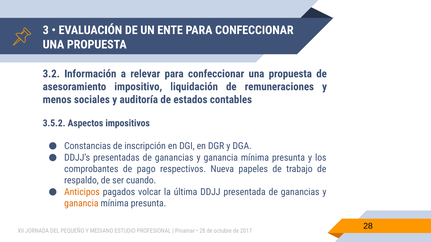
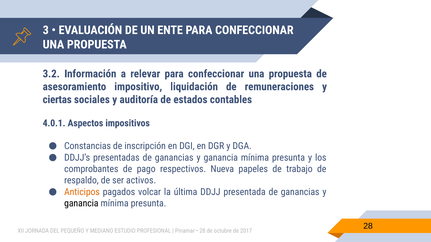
menos: menos -> ciertas (57, 100)
3.5.2: 3.5.2 -> 4.0.1 (54, 123)
cuando: cuando -> activos (141, 181)
ganancia colour: orange -> black (81, 204)
